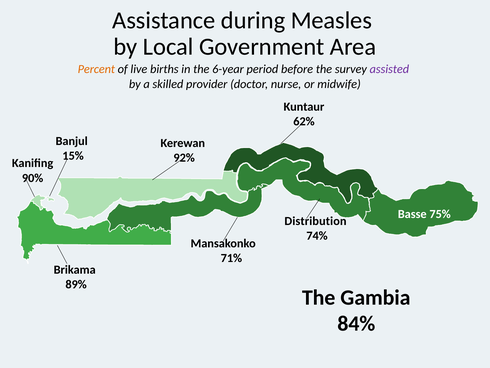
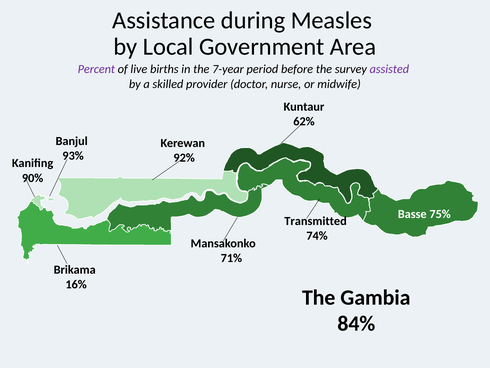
Percent colour: orange -> purple (96, 69)
6-year: 6-year -> 7-year (228, 69)
15%: 15% -> 93% (73, 156)
Distribution: Distribution -> Transmitted (316, 221)
89%: 89% -> 16% (76, 284)
